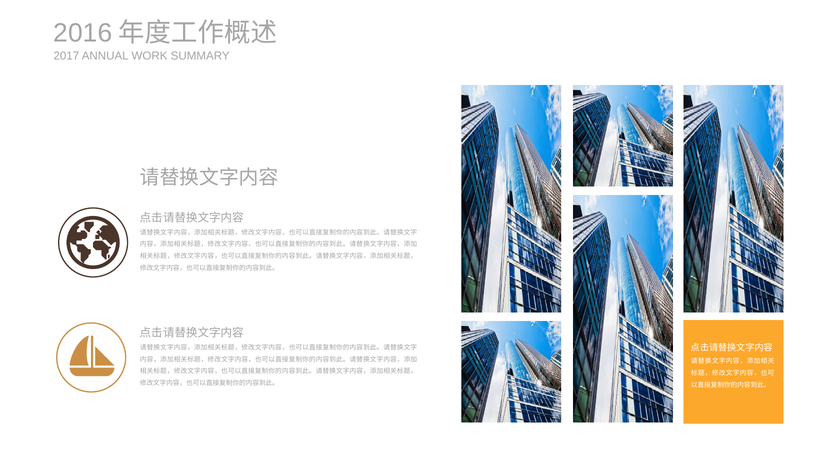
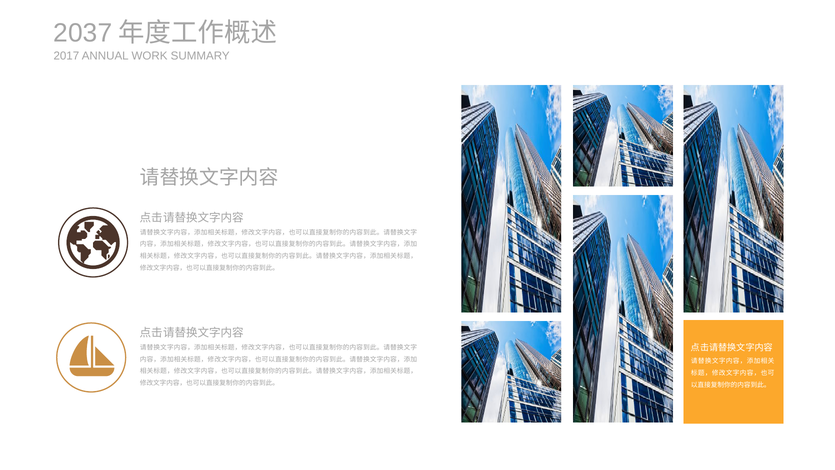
2016: 2016 -> 2037 (83, 33)
